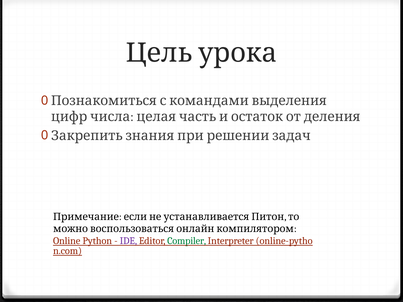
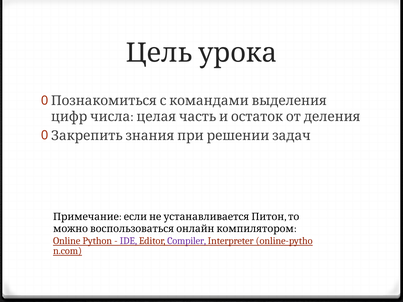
Compiler colour: green -> purple (187, 241)
